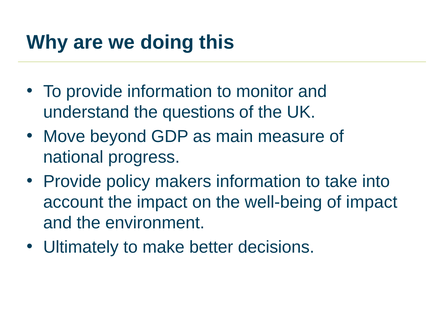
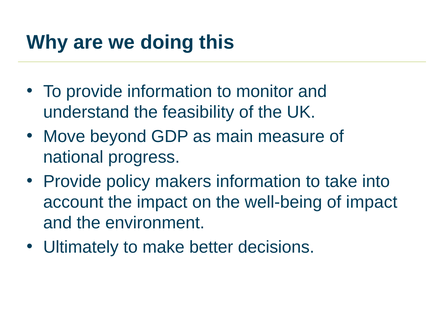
questions: questions -> feasibility (198, 112)
